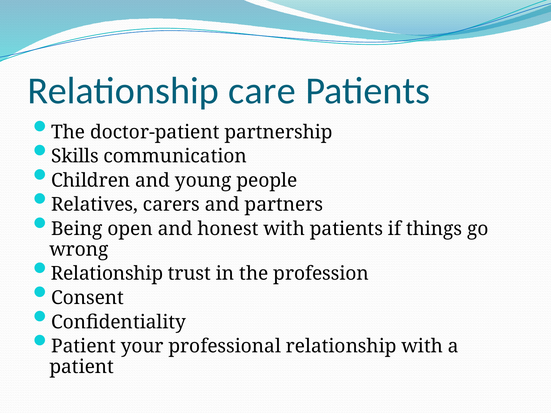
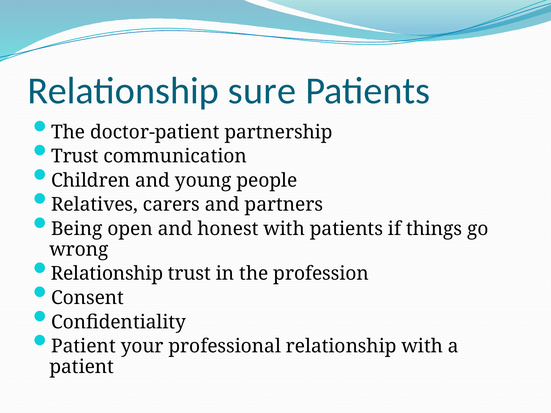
care: care -> sure (262, 91)
Skills: Skills -> Trust (75, 156)
